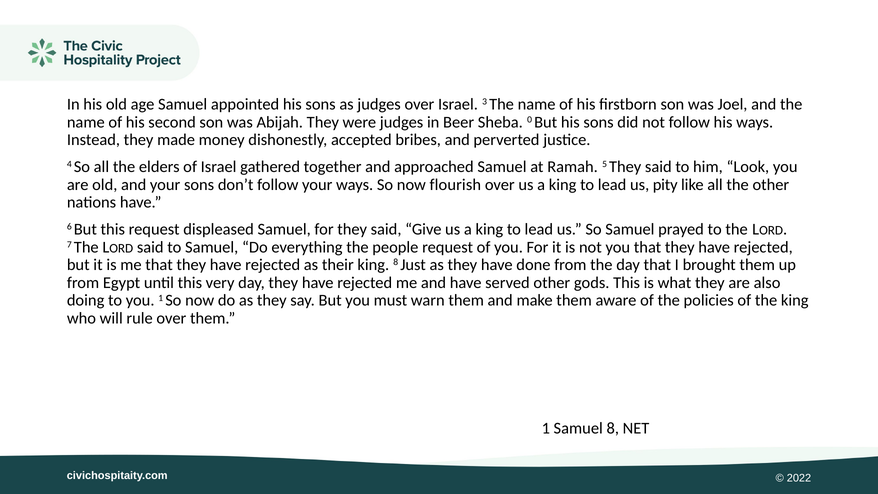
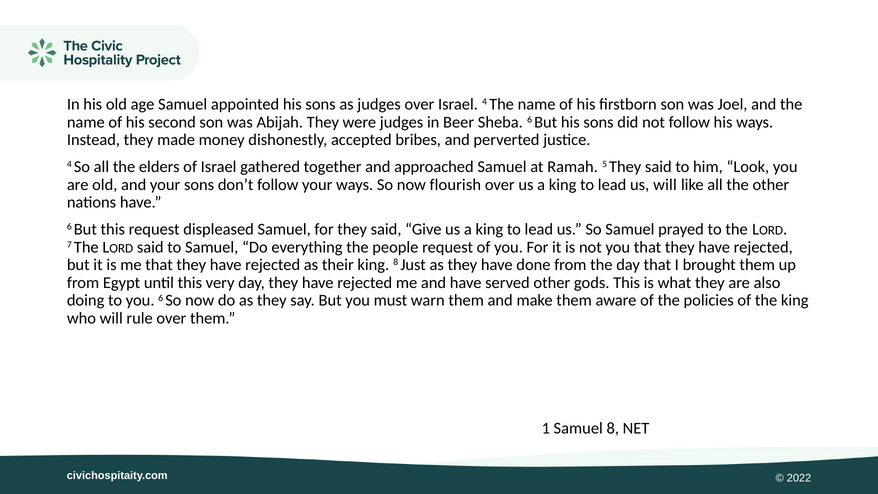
Israel 3: 3 -> 4 (485, 102)
Sheba 0: 0 -> 6 (530, 119)
us pity: pity -> will (665, 185)
you 1: 1 -> 6 (161, 298)
